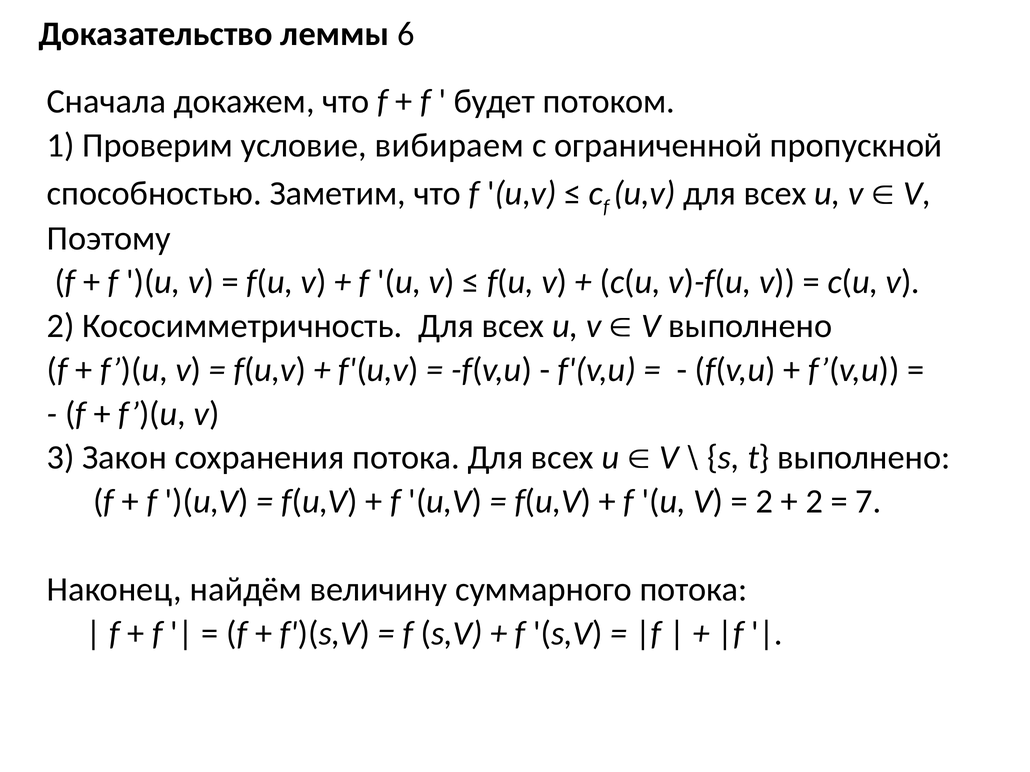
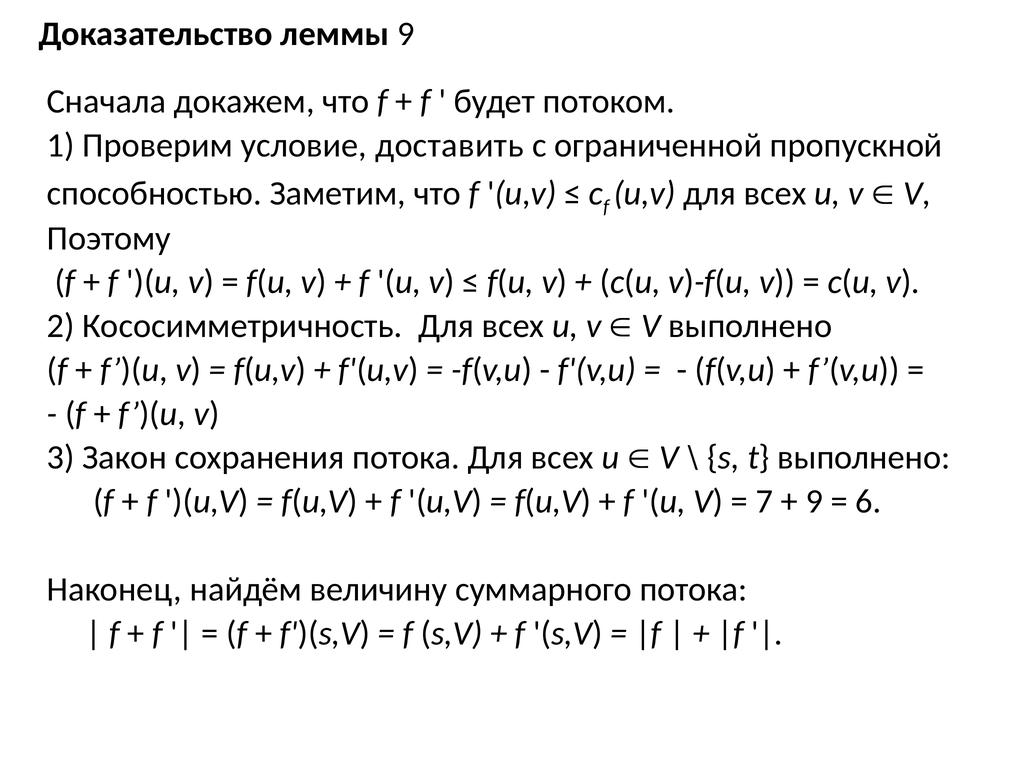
леммы 6: 6 -> 9 (406, 34)
вибираем: вибираем -> доставить (449, 145)
2: 2 -> 7 (764, 502)
2: 2 -> 9 (814, 502)
7: 7 -> 6 (869, 502)
